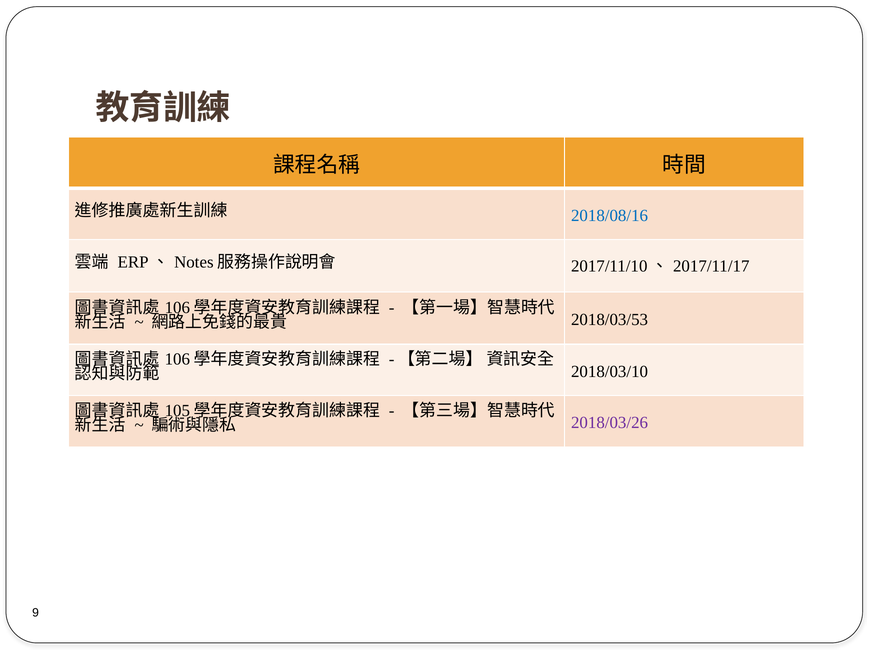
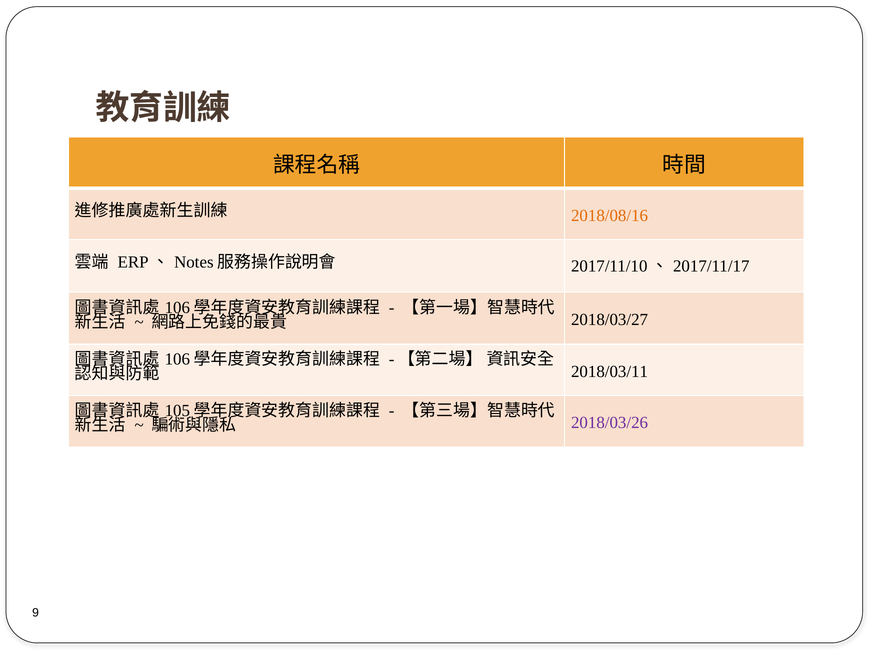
2018/08/16 colour: blue -> orange (610, 215)
2018/03/53: 2018/03/53 -> 2018/03/27 (610, 320)
2018/03/10: 2018/03/10 -> 2018/03/11 (610, 371)
